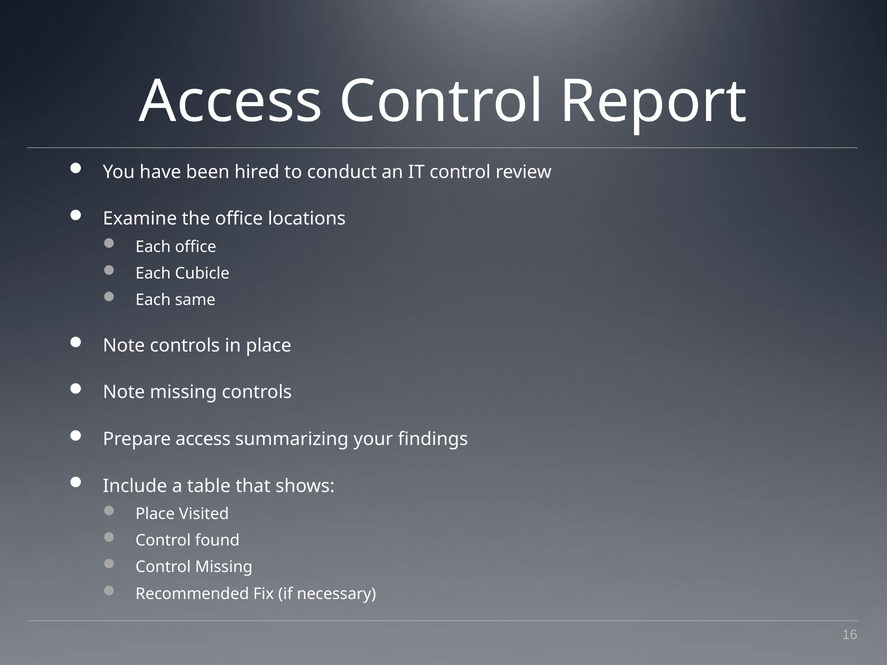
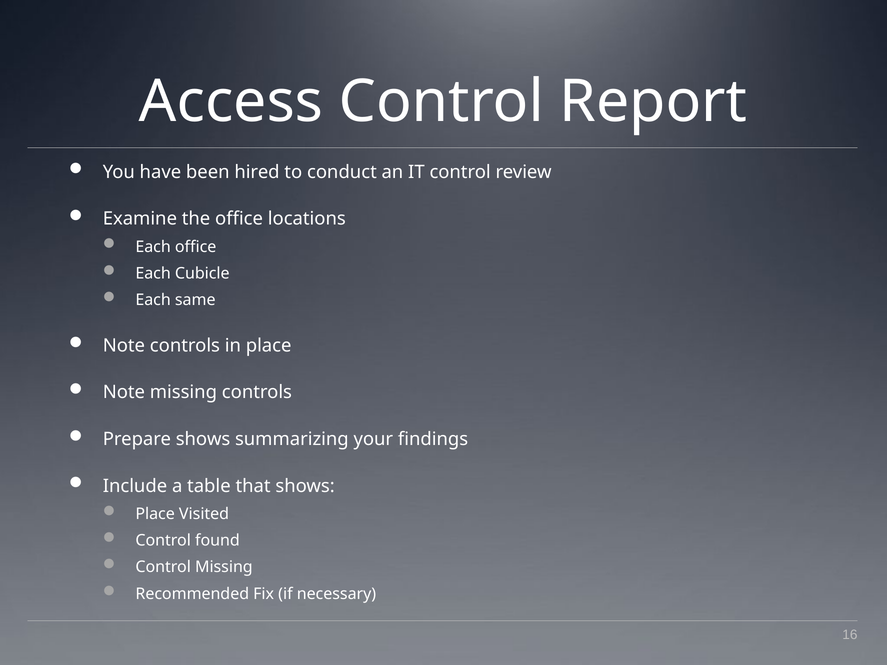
Prepare access: access -> shows (203, 439)
